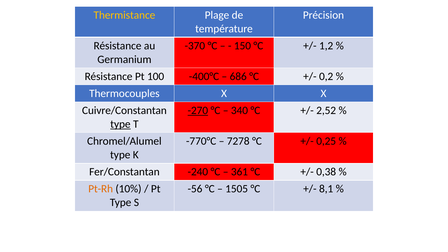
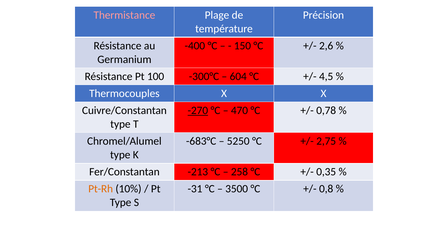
Thermistance colour: yellow -> pink (124, 15)
-370: -370 -> -400 (195, 46)
1,2: 1,2 -> 2,6 (326, 46)
-400°C: -400°C -> -300°C (204, 76)
686: 686 -> 604 (238, 76)
0,2: 0,2 -> 4,5 (326, 76)
340: 340 -> 470 (239, 111)
2,52: 2,52 -> 0,78 (326, 111)
type underline: present -> none (120, 124)
-770°C: -770°C -> -683°C (201, 141)
7278: 7278 -> 5250 (238, 141)
0,25: 0,25 -> 2,75 (326, 141)
-240: -240 -> -213 (198, 172)
361: 361 -> 258 (239, 172)
0,38: 0,38 -> 0,35 (326, 172)
-56: -56 -> -31 (195, 189)
1505: 1505 -> 3500 (237, 189)
8,1: 8,1 -> 0,8 (326, 189)
